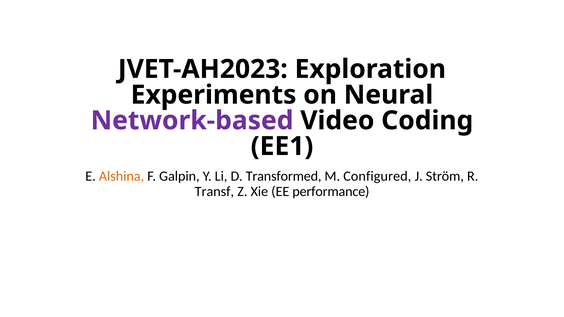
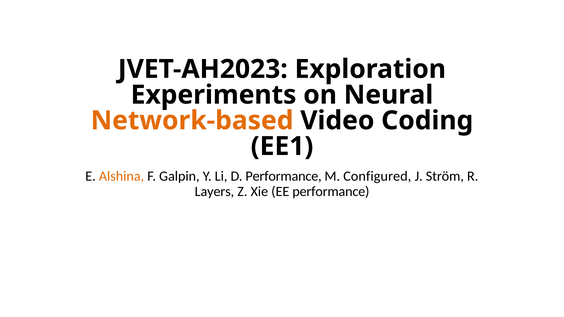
Network-based colour: purple -> orange (192, 121)
D Transformed: Transformed -> Performance (284, 176)
Transf: Transf -> Layers (214, 192)
